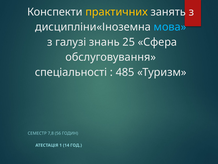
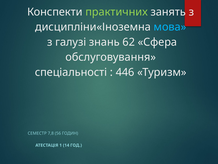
практичних colour: yellow -> light green (117, 12)
25: 25 -> 62 (129, 42)
485: 485 -> 446 (125, 72)
